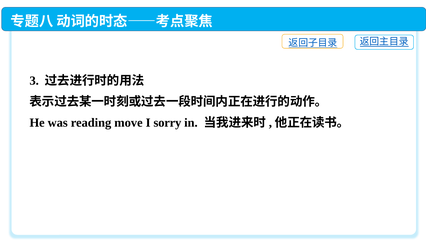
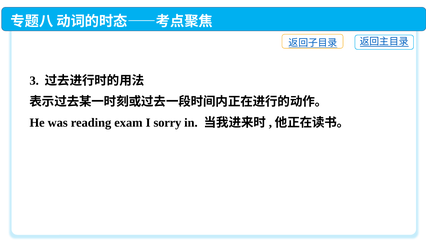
move: move -> exam (128, 122)
